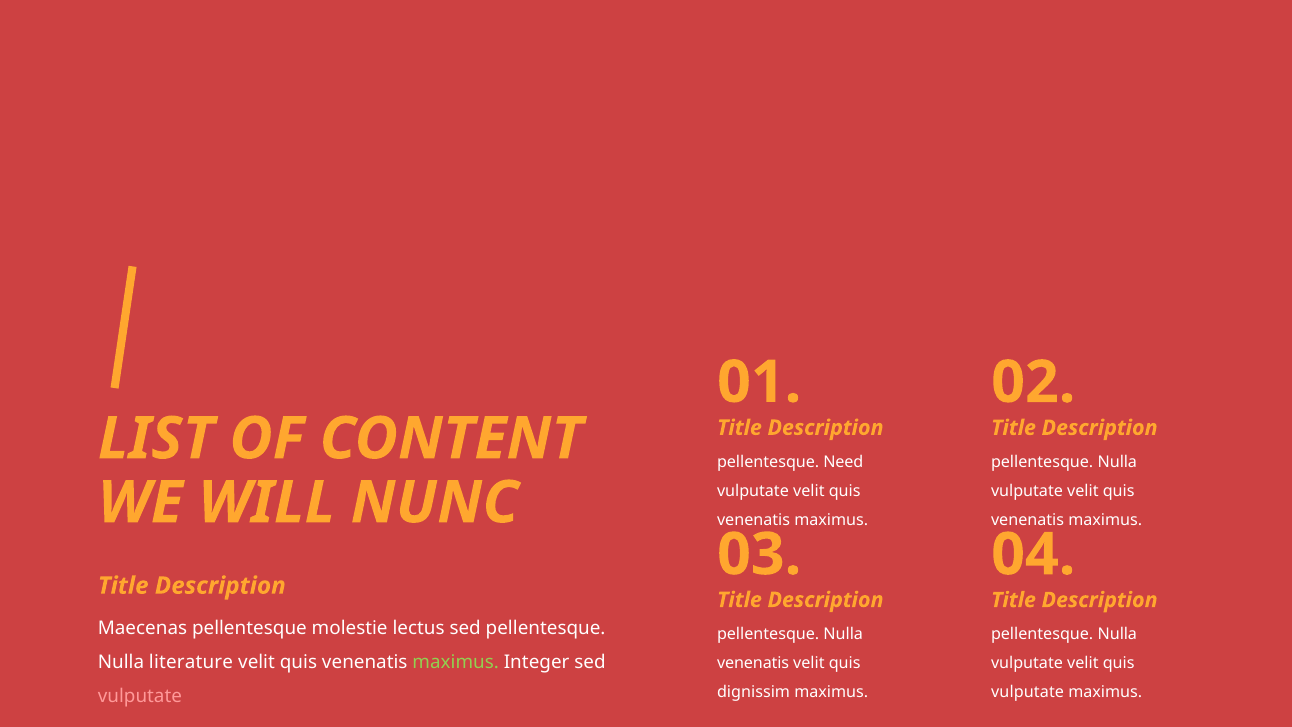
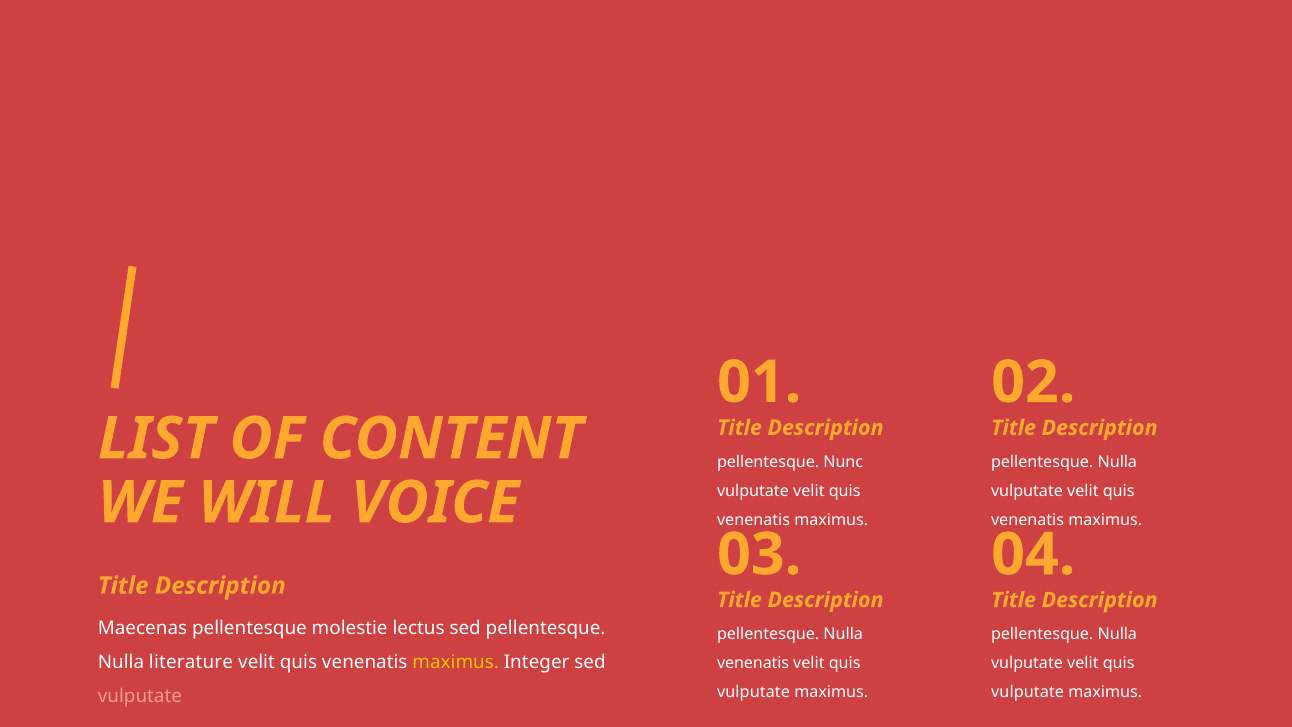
Need: Need -> Nunc (843, 462)
NUNC: NUNC -> VOICE (435, 503)
maximus colour: light green -> yellow (456, 662)
dignissim: dignissim -> vulputate (754, 692)
